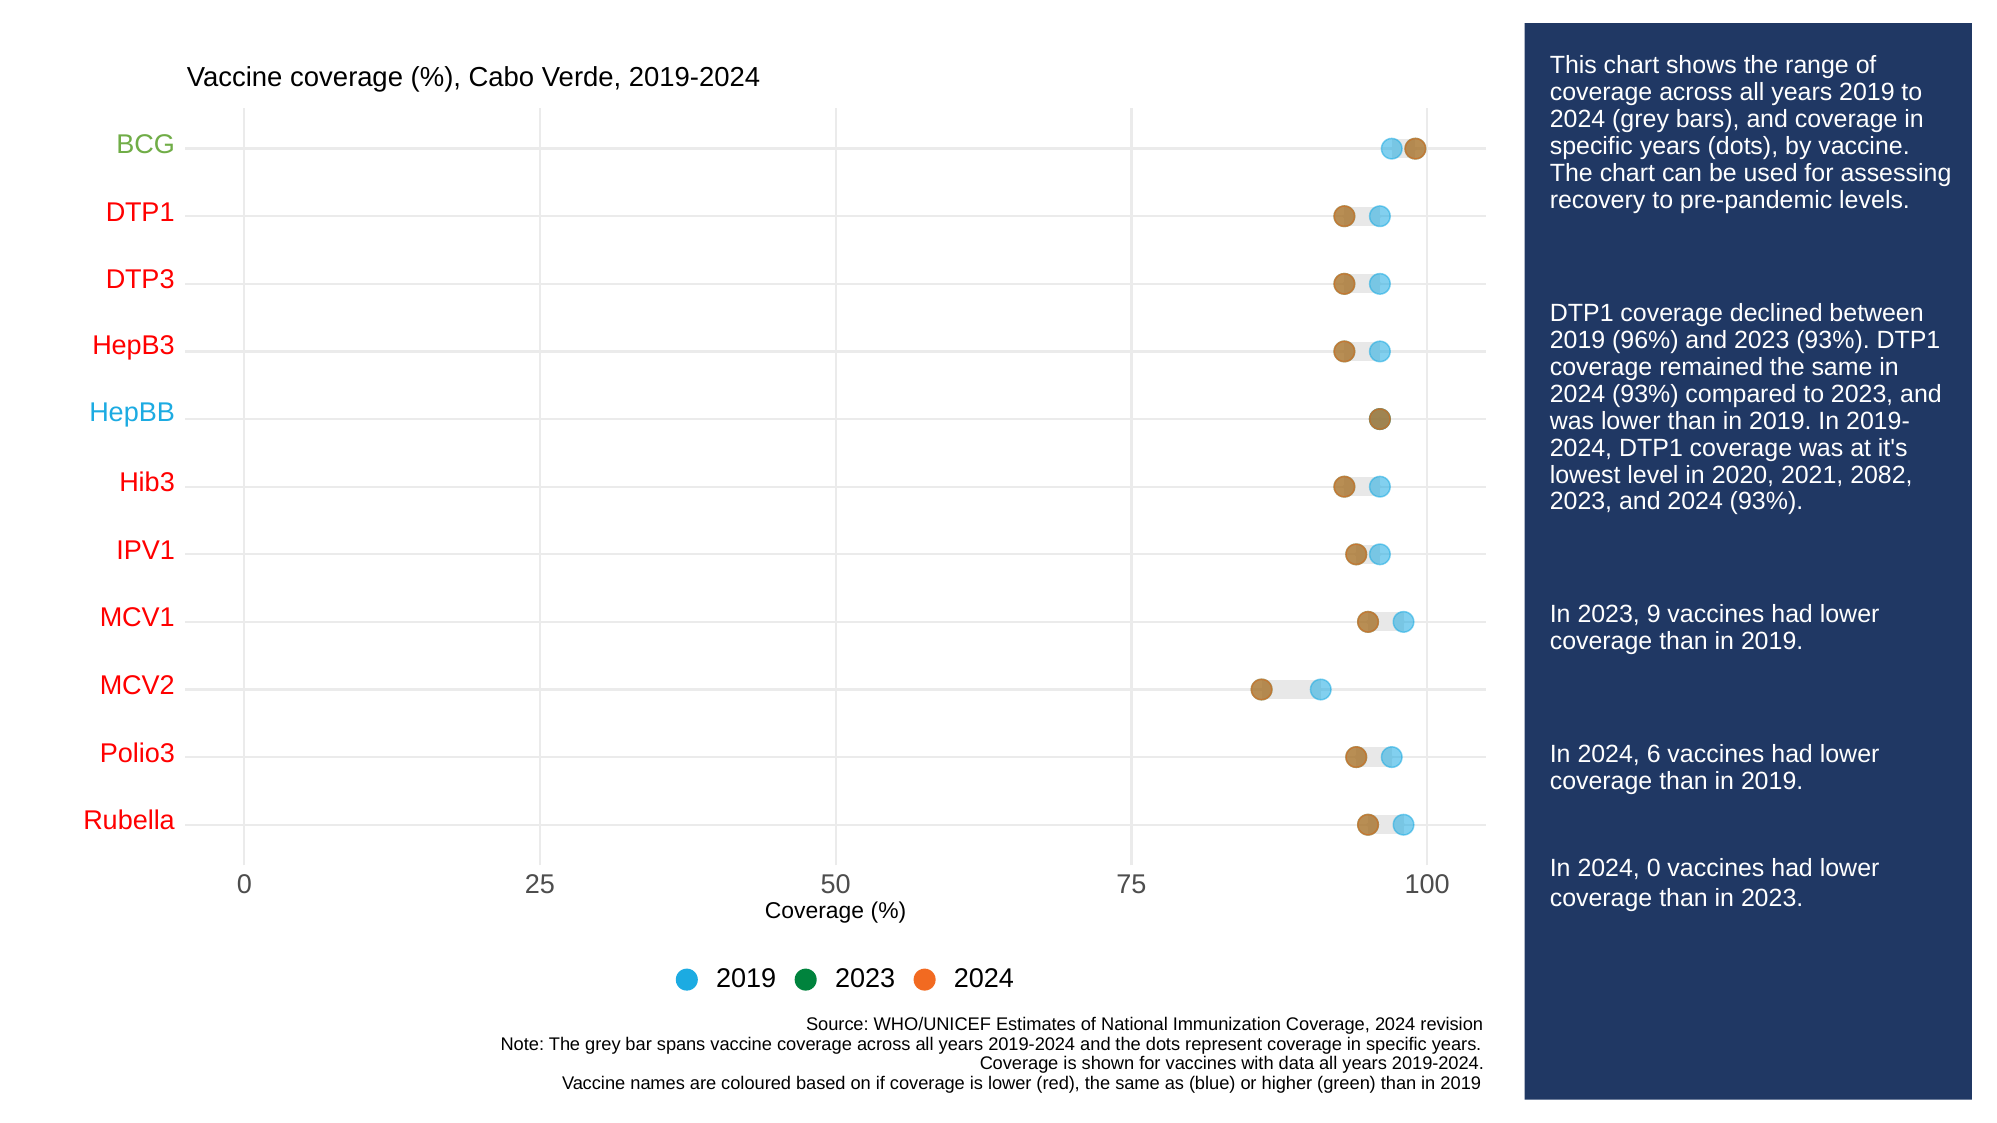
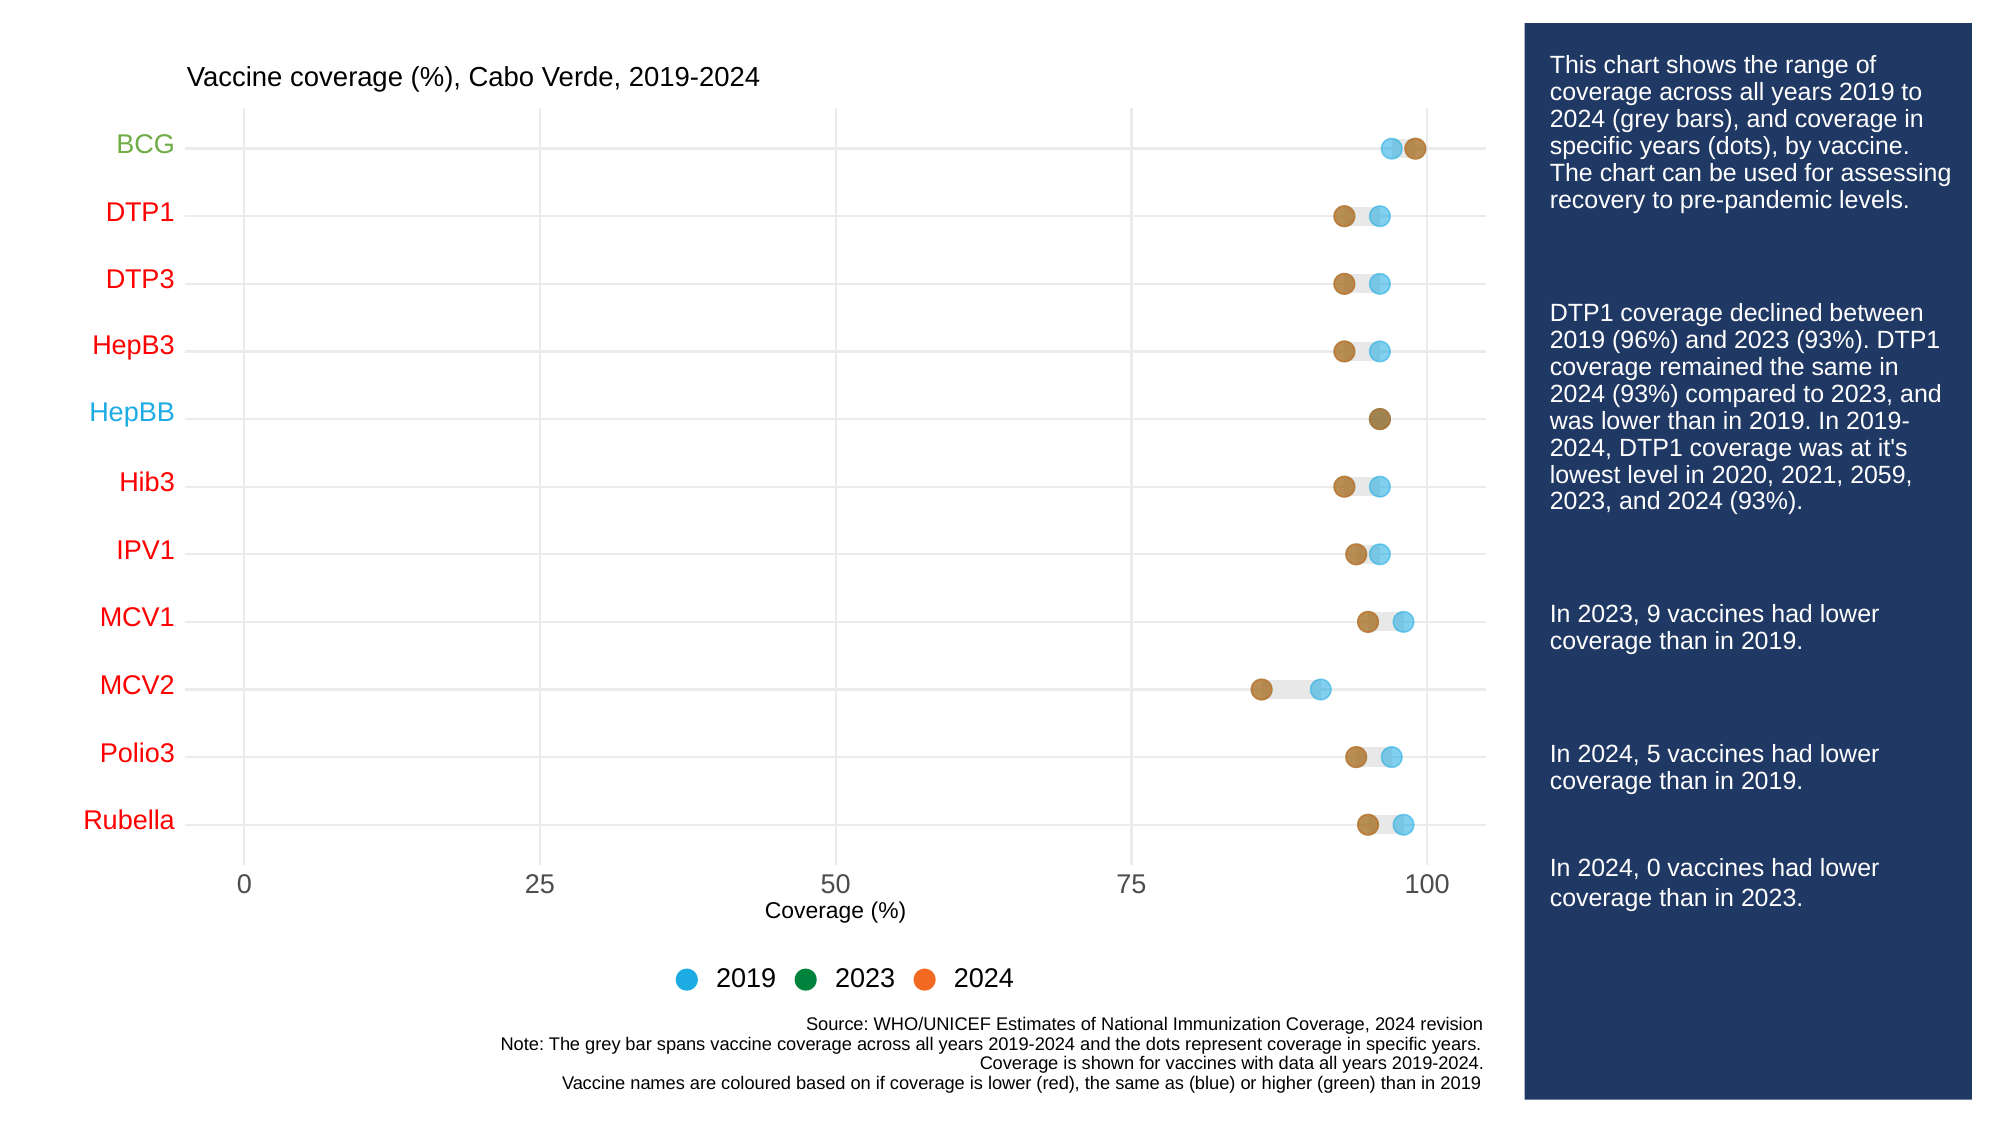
2082: 2082 -> 2059 (1881, 475)
6: 6 -> 5 (1654, 755)
